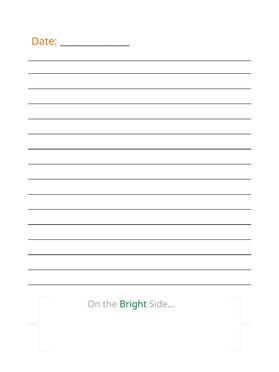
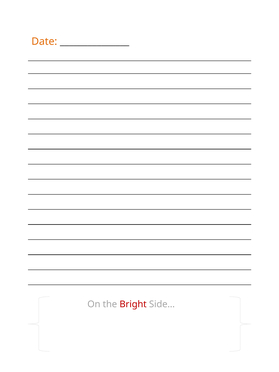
Bright colour: green -> red (133, 304)
